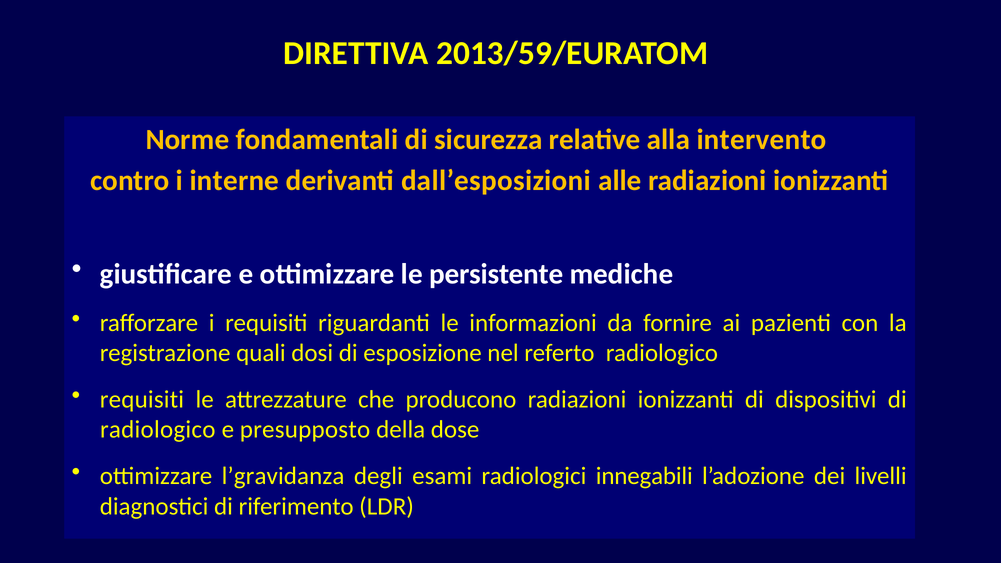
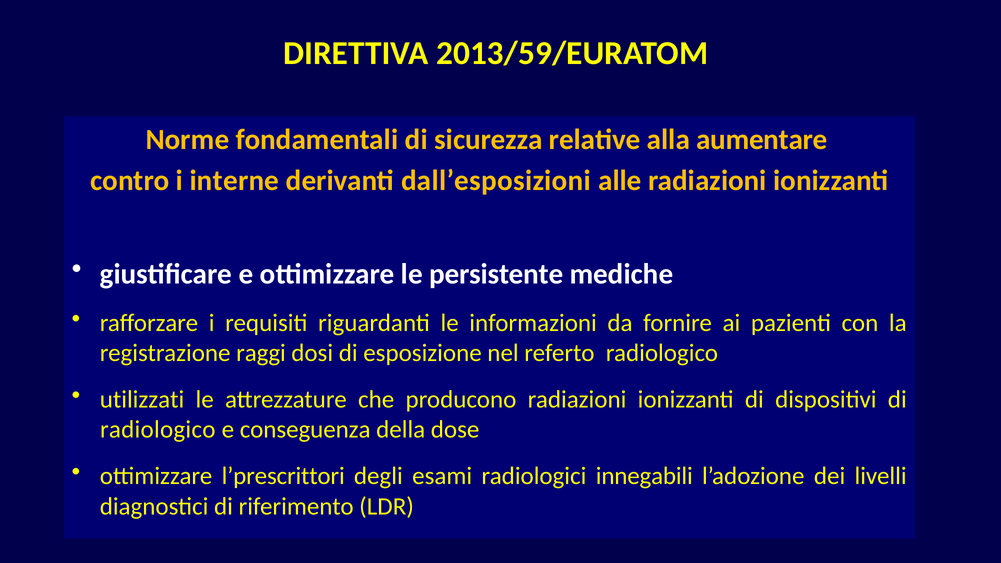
intervento: intervento -> aumentare (762, 140)
quali: quali -> raggi (261, 353)
requisiti: requisiti -> utilizzati (142, 400)
presupposto: presupposto -> conseguenza (305, 430)
l’gravidanza: l’gravidanza -> l’prescrittori (283, 476)
